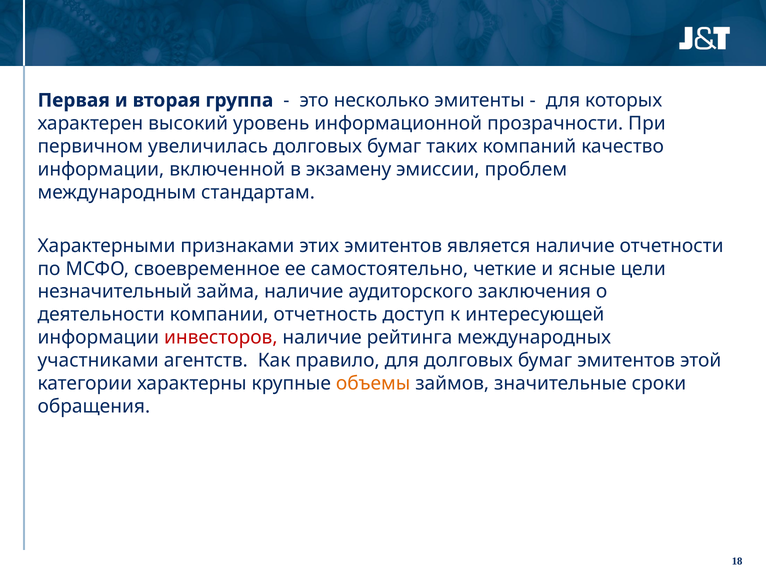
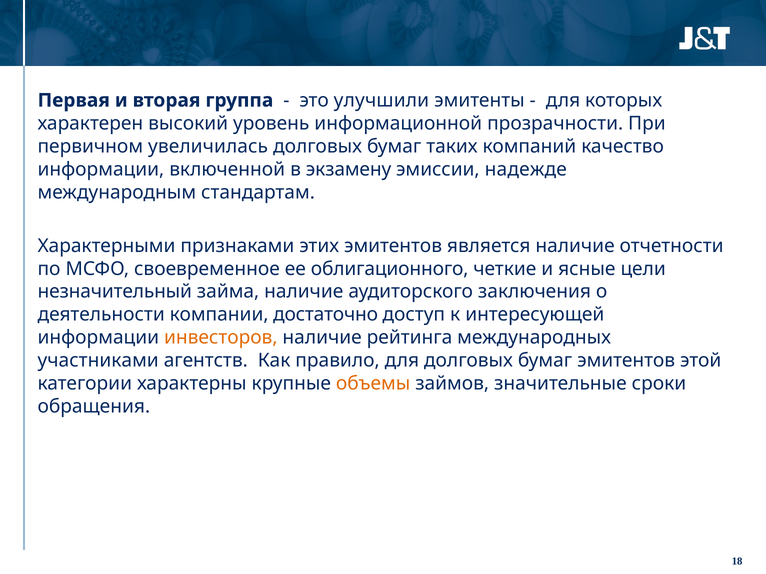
несколько: несколько -> улучшили (381, 100)
проблем: проблем -> надежде (526, 169)
самостоятельно: самостоятельно -> облигационного (390, 269)
отчетность: отчетность -> достаточно (326, 315)
инвесторов colour: red -> orange (221, 338)
